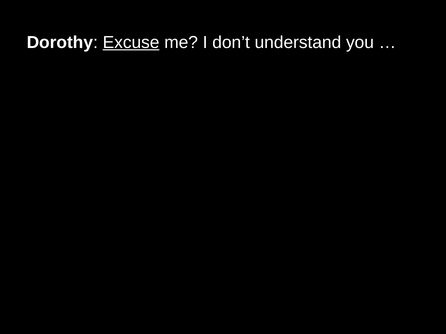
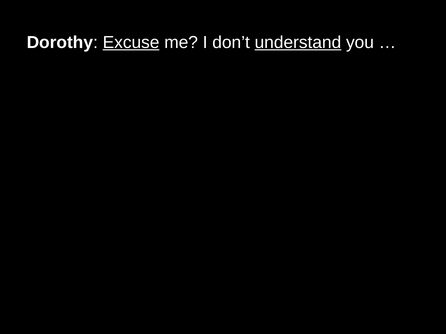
understand underline: none -> present (298, 42)
